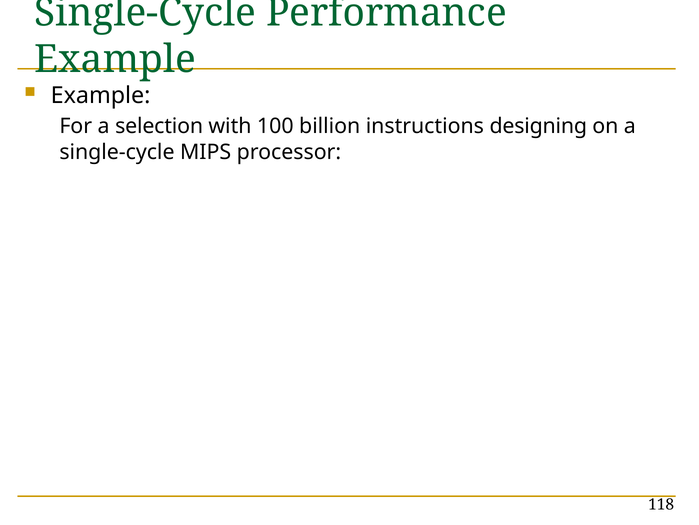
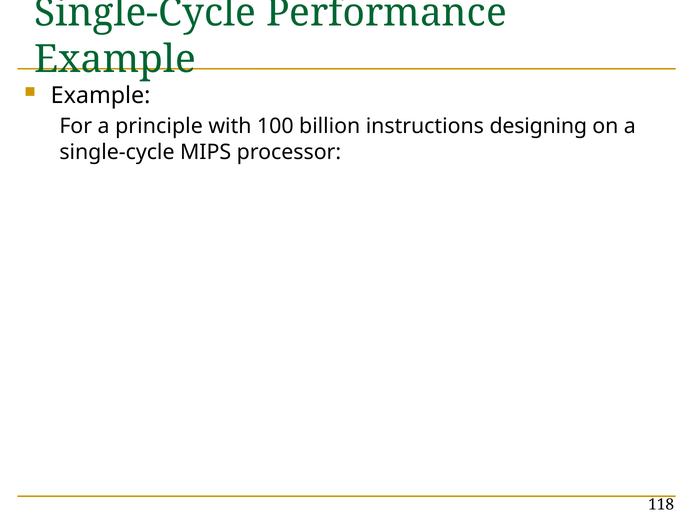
selection: selection -> principle (159, 126)
